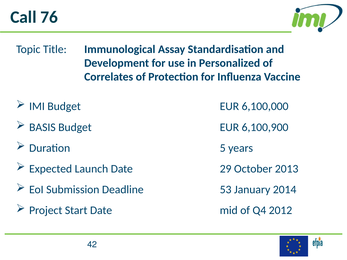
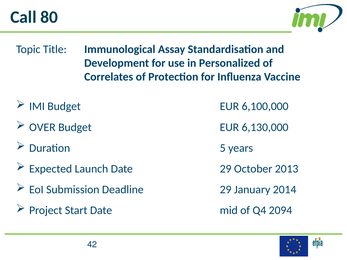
76: 76 -> 80 (49, 17)
BASIS: BASIS -> OVER (42, 127)
6,100,900: 6,100,900 -> 6,130,000 (265, 127)
Deadline 53: 53 -> 29 (226, 190)
2012: 2012 -> 2094 (280, 211)
